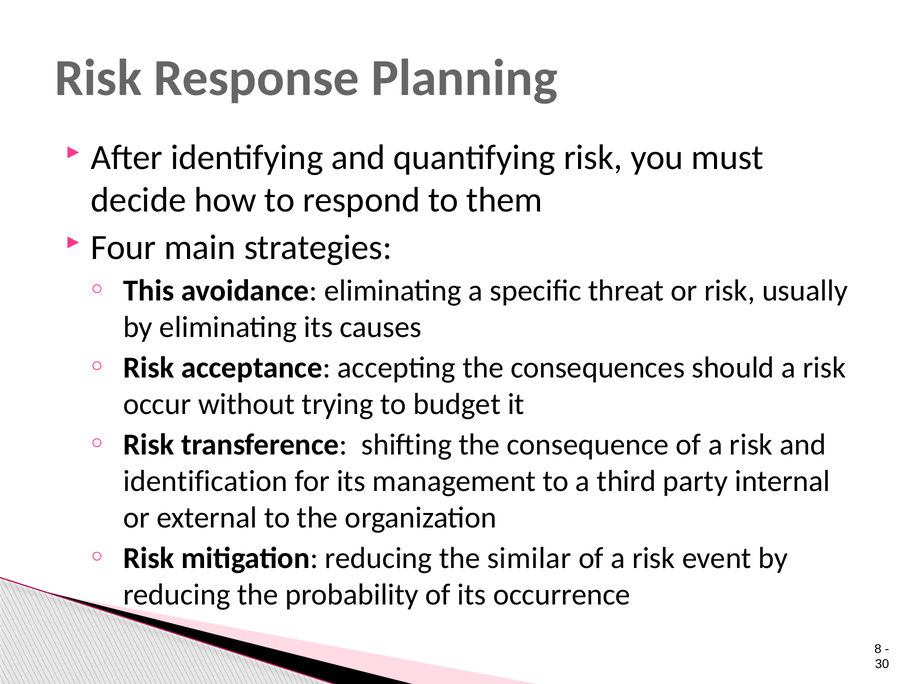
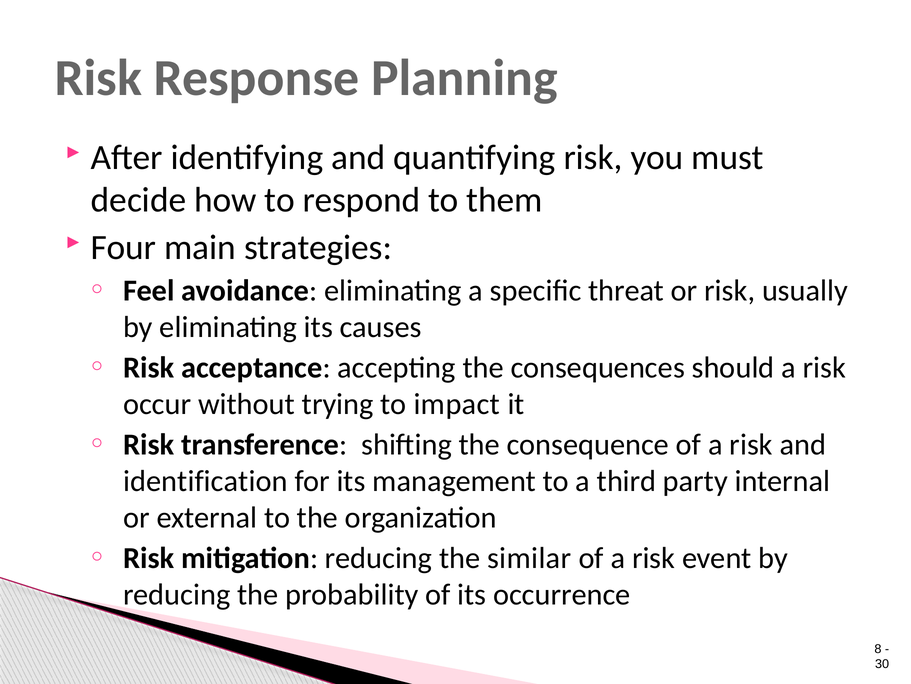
This: This -> Feel (149, 290)
budget: budget -> impact (457, 404)
